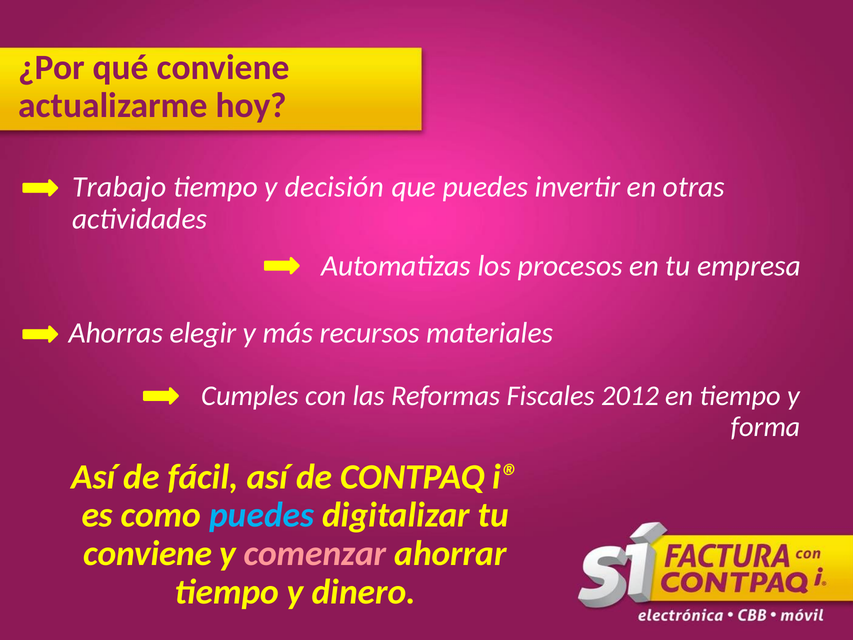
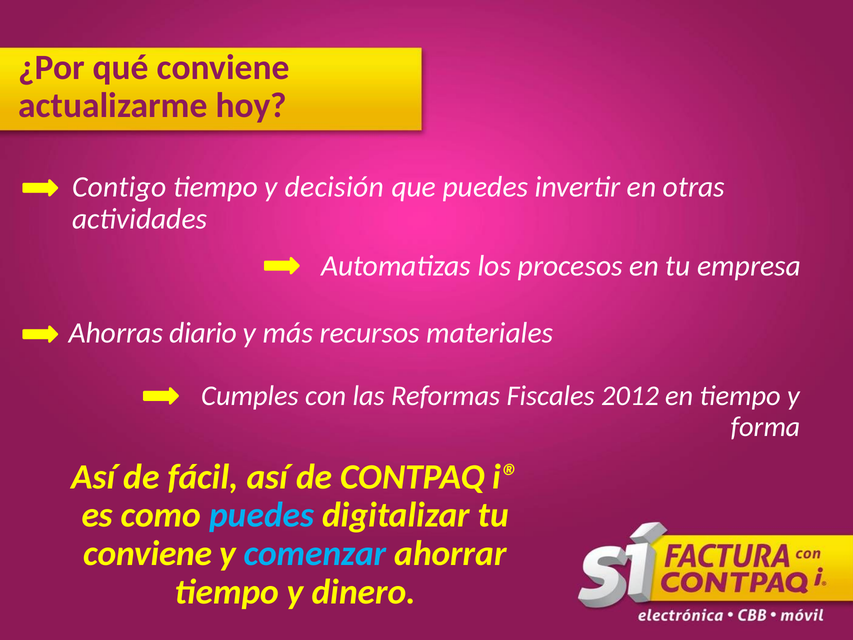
Trabajo: Trabajo -> Contigo (119, 187)
elegir: elegir -> diario (203, 333)
comenzar colour: pink -> light blue (315, 553)
